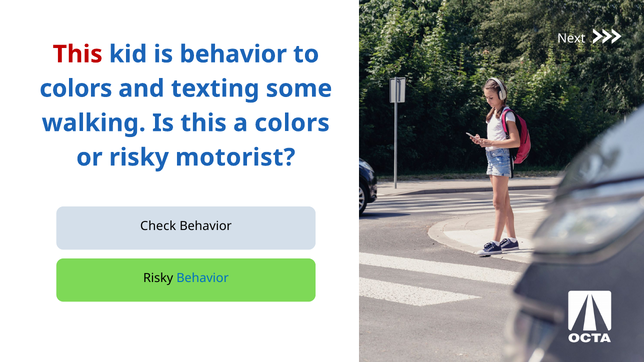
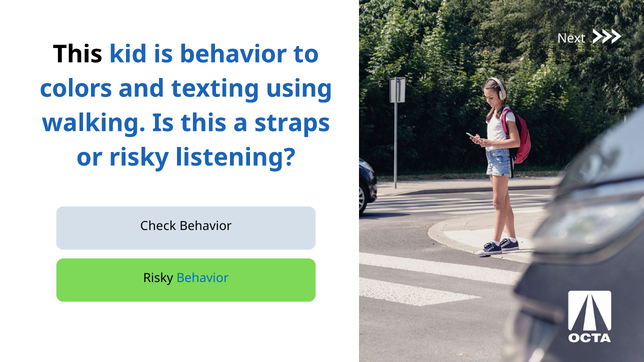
This colour: red -> black (78, 54)
some: some -> using (299, 89)
a colors: colors -> straps (292, 123)
motorist: motorist -> listening (235, 158)
